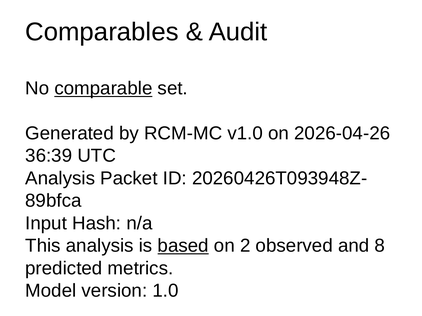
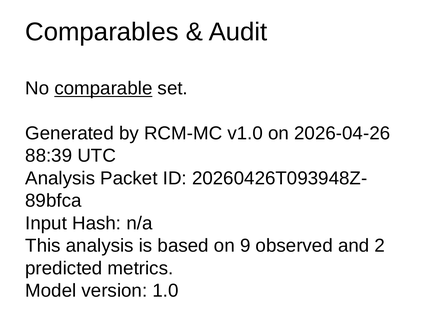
36:39: 36:39 -> 88:39 (49, 156)
based underline: present -> none (183, 246)
2: 2 -> 9 (245, 246)
8: 8 -> 2 (380, 246)
